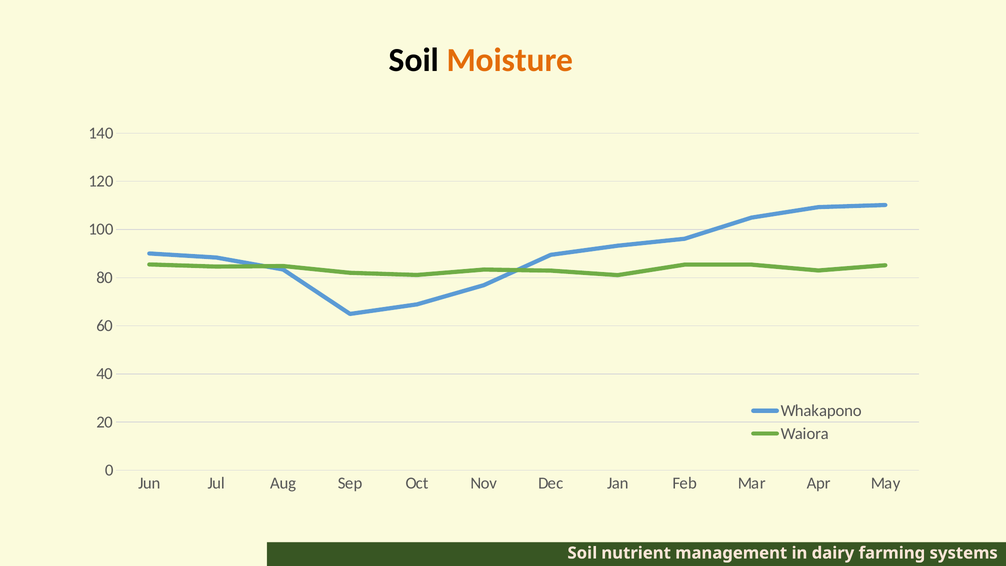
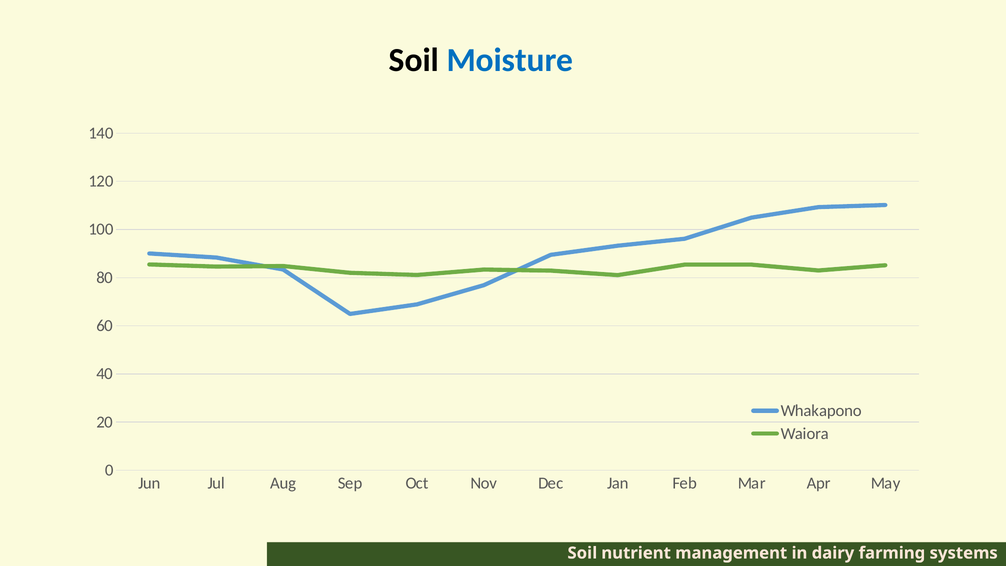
Moisture colour: orange -> blue (510, 60)
